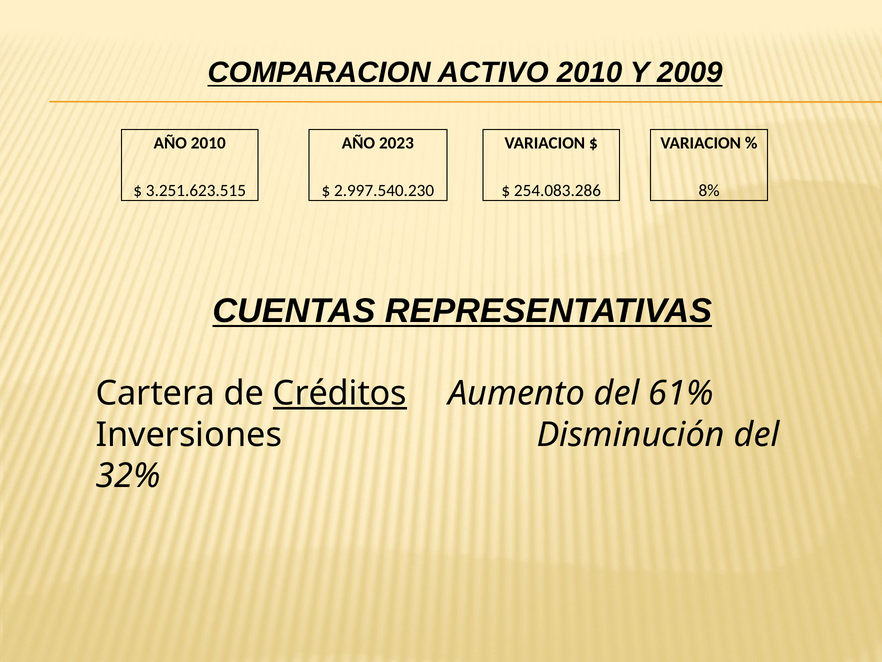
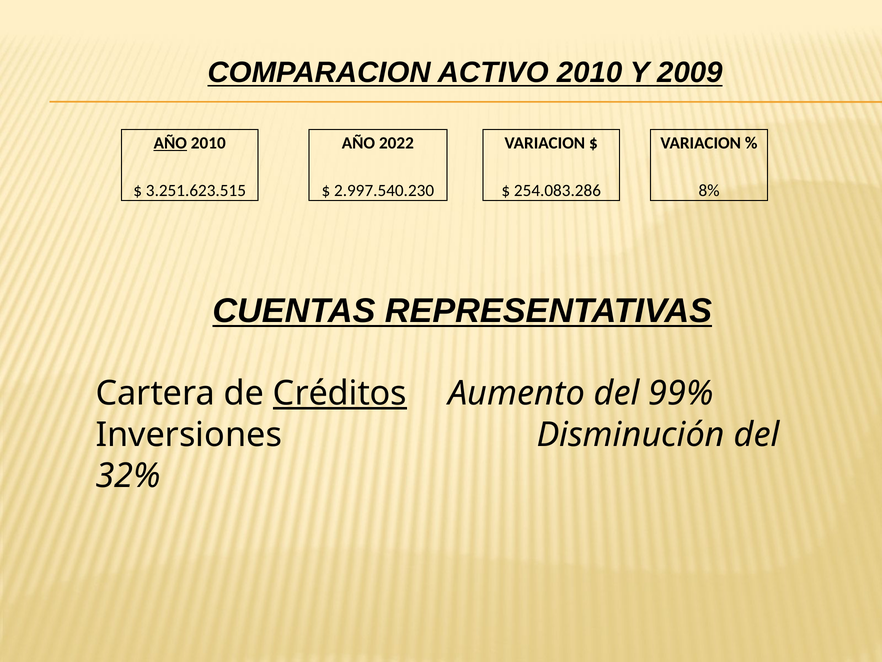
AÑO underline: none -> present (170, 143)
2023: 2023 -> 2022 (396, 143)
61%: 61% -> 99% (681, 393)
